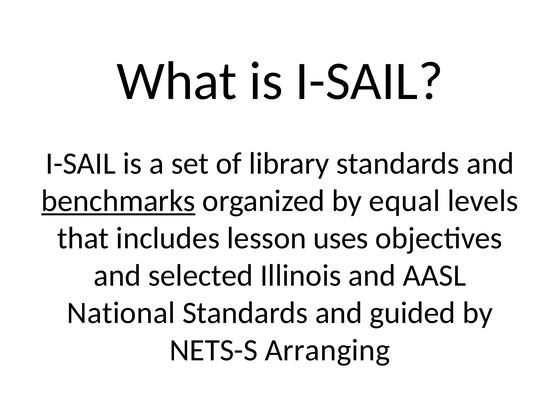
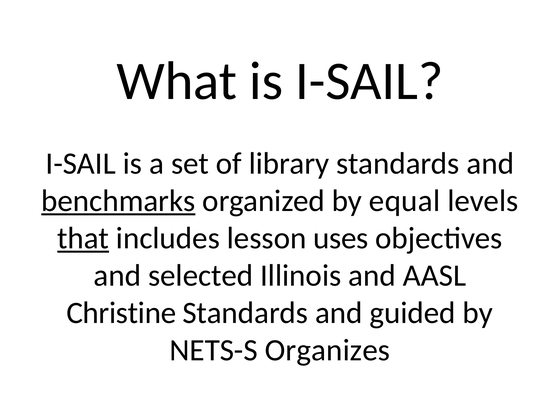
that underline: none -> present (83, 238)
National: National -> Christine (121, 313)
Arranging: Arranging -> Organizes (327, 350)
